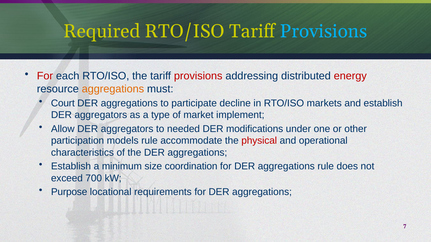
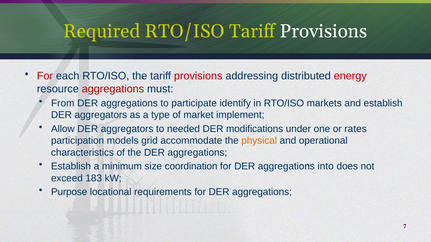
Provisions colour: light blue -> white (324, 31)
aggregations colour: orange -> red (113, 89)
Court: Court -> From (63, 103)
decline: decline -> identify (235, 103)
other: other -> rates (356, 129)
models rule: rule -> grid (149, 141)
physical colour: red -> orange (259, 141)
aggregations rule: rule -> into (326, 167)
700: 700 -> 183 (94, 178)
